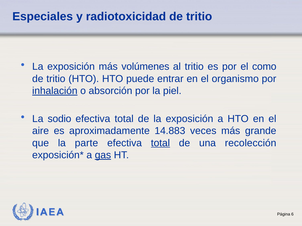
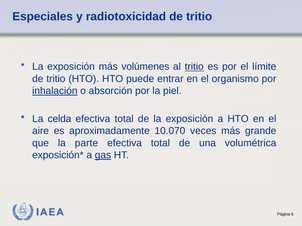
tritio underline: none -> present (194, 67)
como: como -> límite (264, 67)
sodio: sodio -> celda (60, 119)
14.883: 14.883 -> 10.070 (170, 131)
total underline: present -> none (160, 143)
recolección: recolección -> volumétrica (251, 143)
